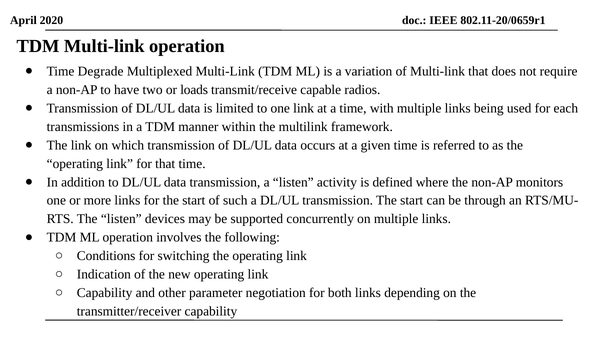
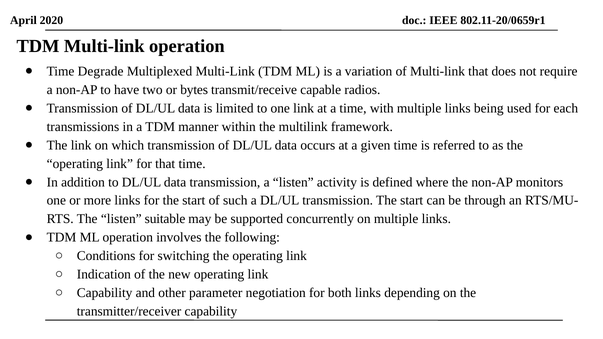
loads: loads -> bytes (194, 90)
devices: devices -> suitable (165, 219)
